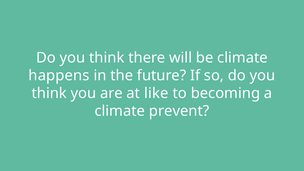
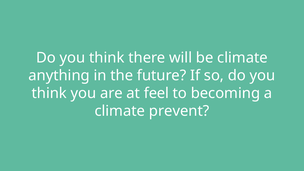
happens: happens -> anything (59, 76)
like: like -> feel (156, 93)
